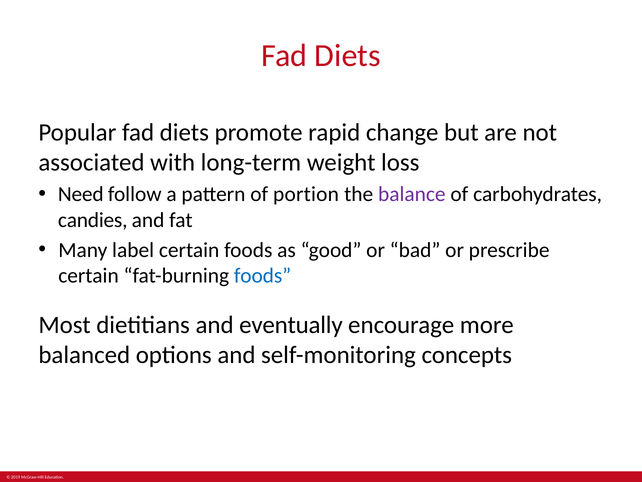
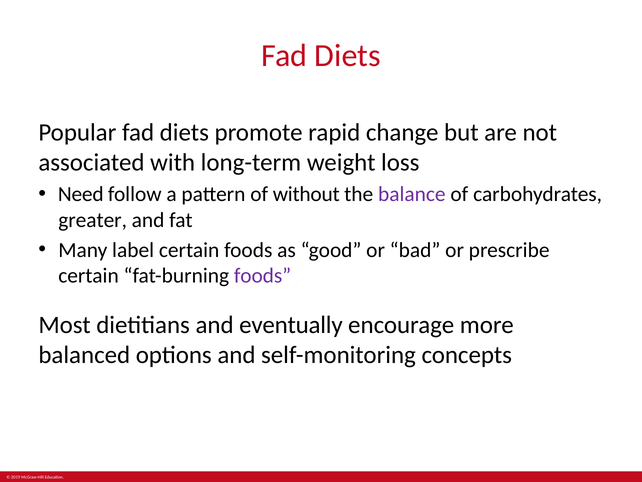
portion: portion -> without (306, 194)
candies: candies -> greater (93, 220)
foods colour: blue -> purple (263, 275)
